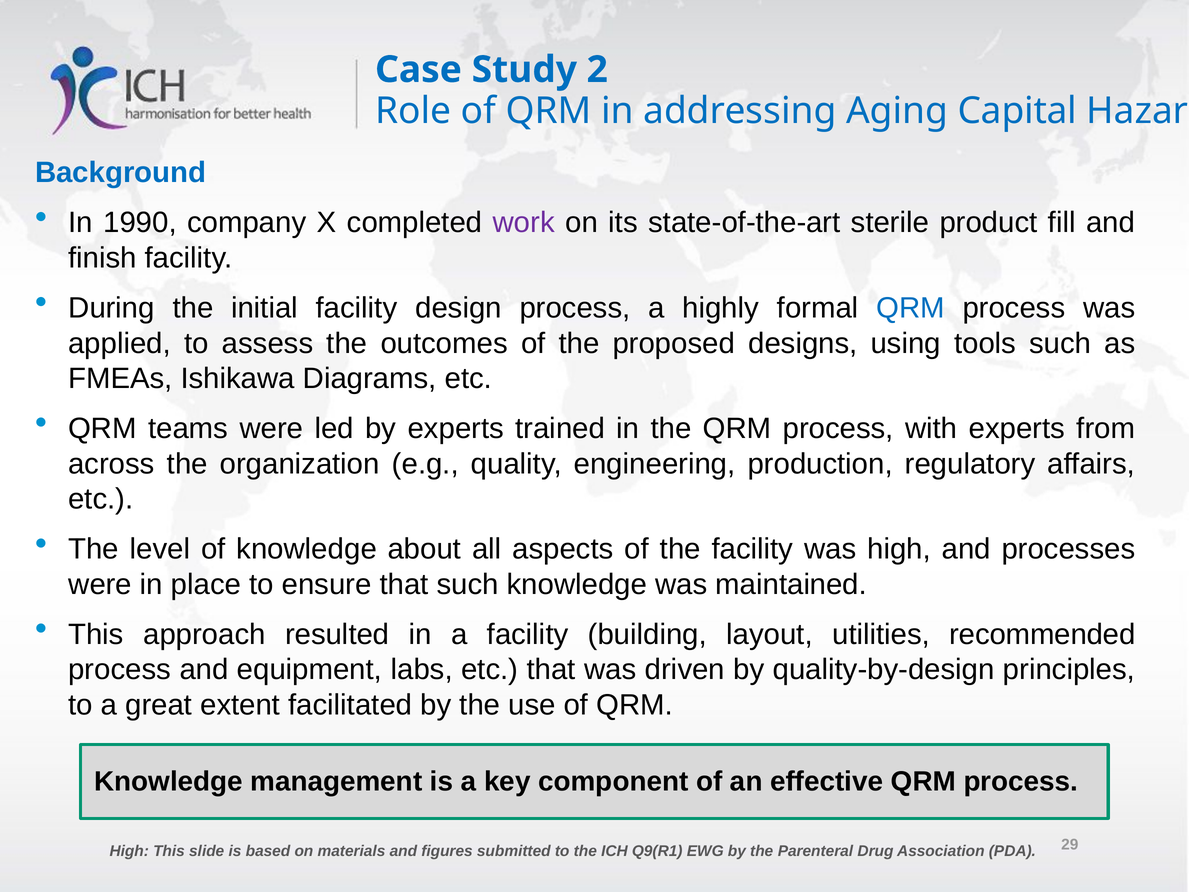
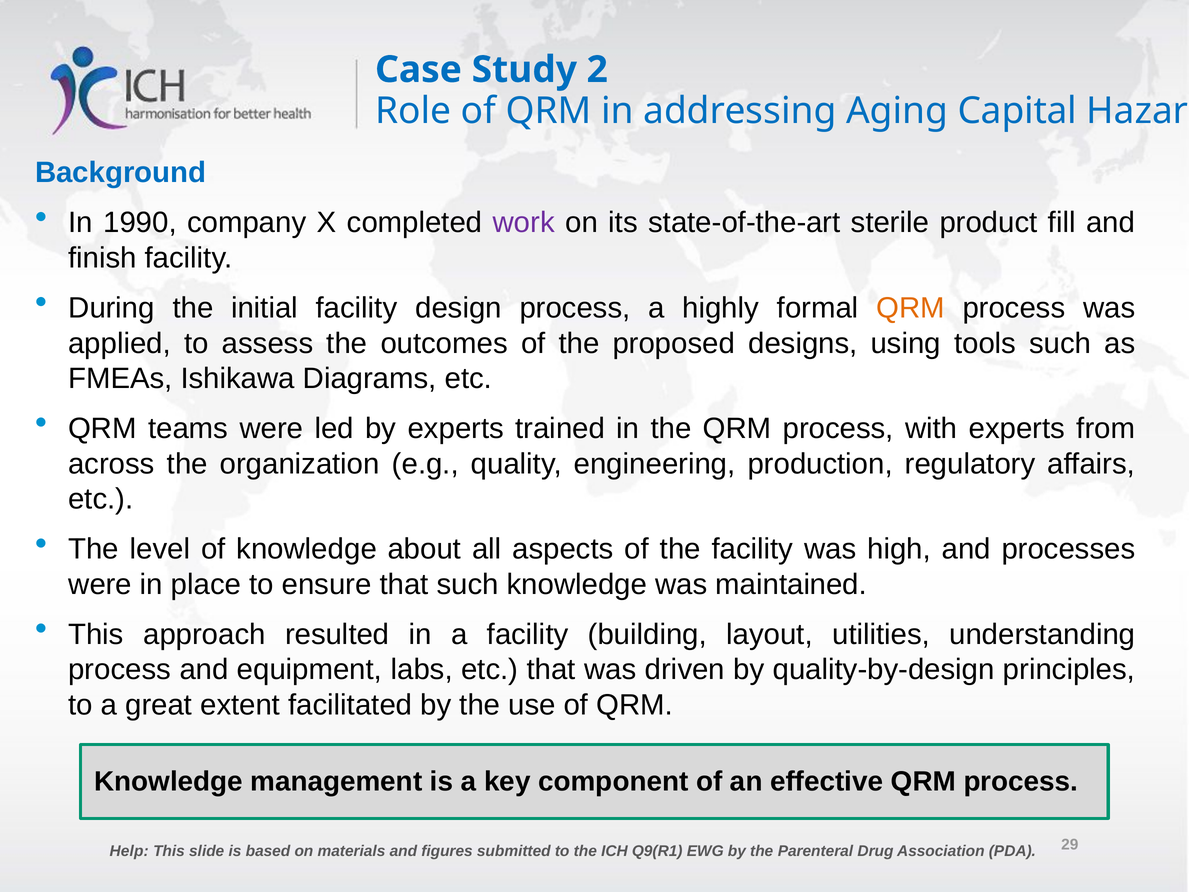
QRM colour: blue -> orange (911, 308)
recommended: recommended -> understanding (1042, 634)
High: High -> Help (129, 851)
